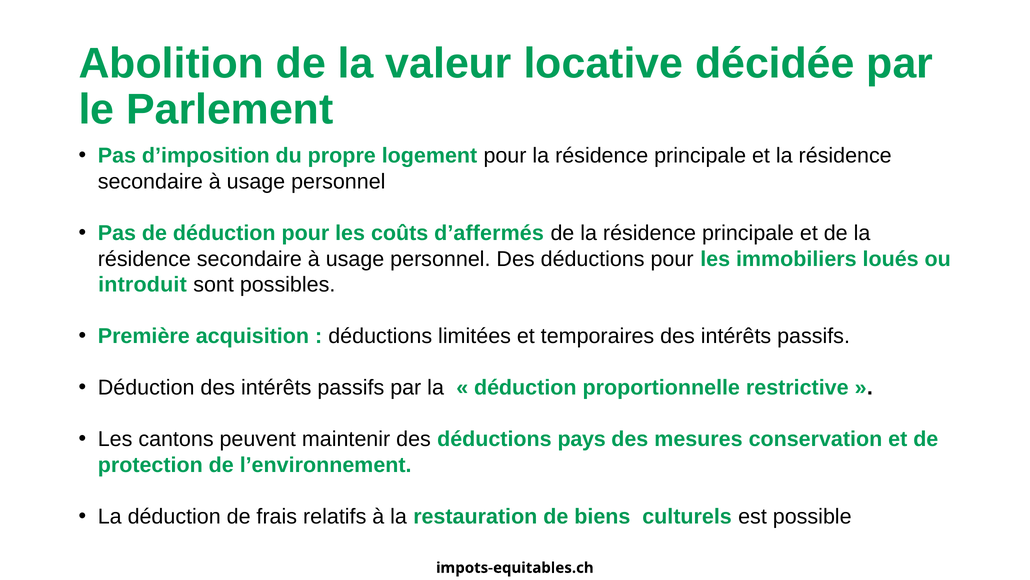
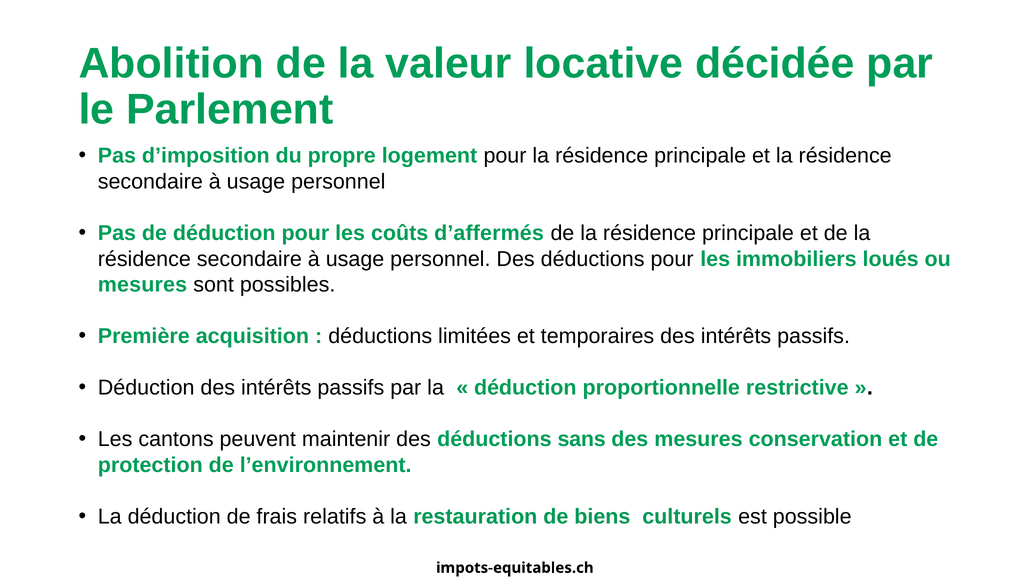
introduit: introduit -> mesures (143, 284)
pays: pays -> sans (582, 439)
